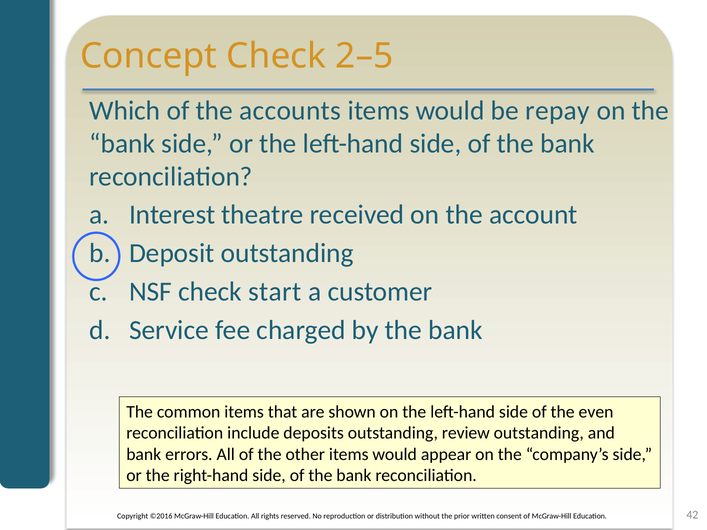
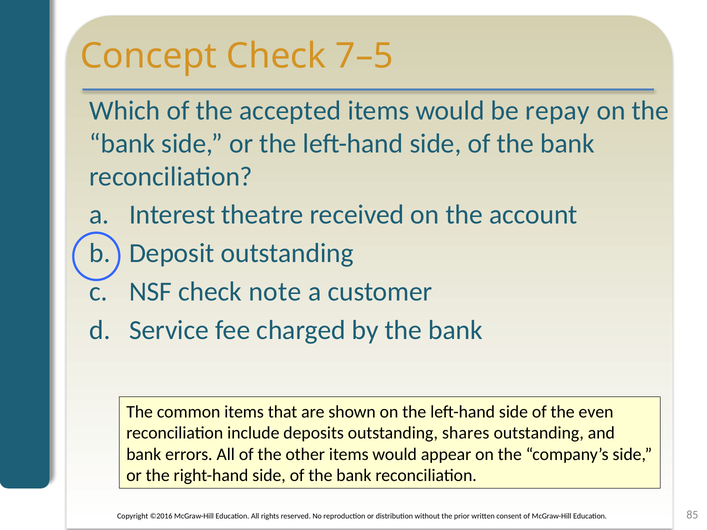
2–5: 2–5 -> 7–5 (364, 56)
accounts: accounts -> accepted (290, 111)
start: start -> note (275, 292)
review: review -> shares (466, 433)
42: 42 -> 85 (692, 515)
